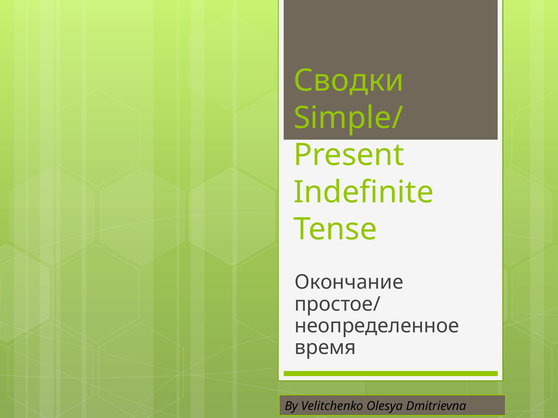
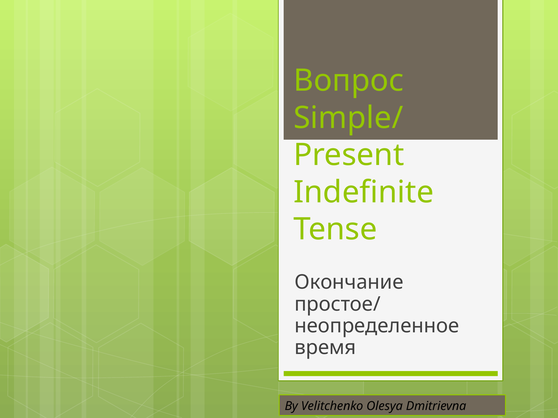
Сводки: Сводки -> Вопрос (349, 81)
